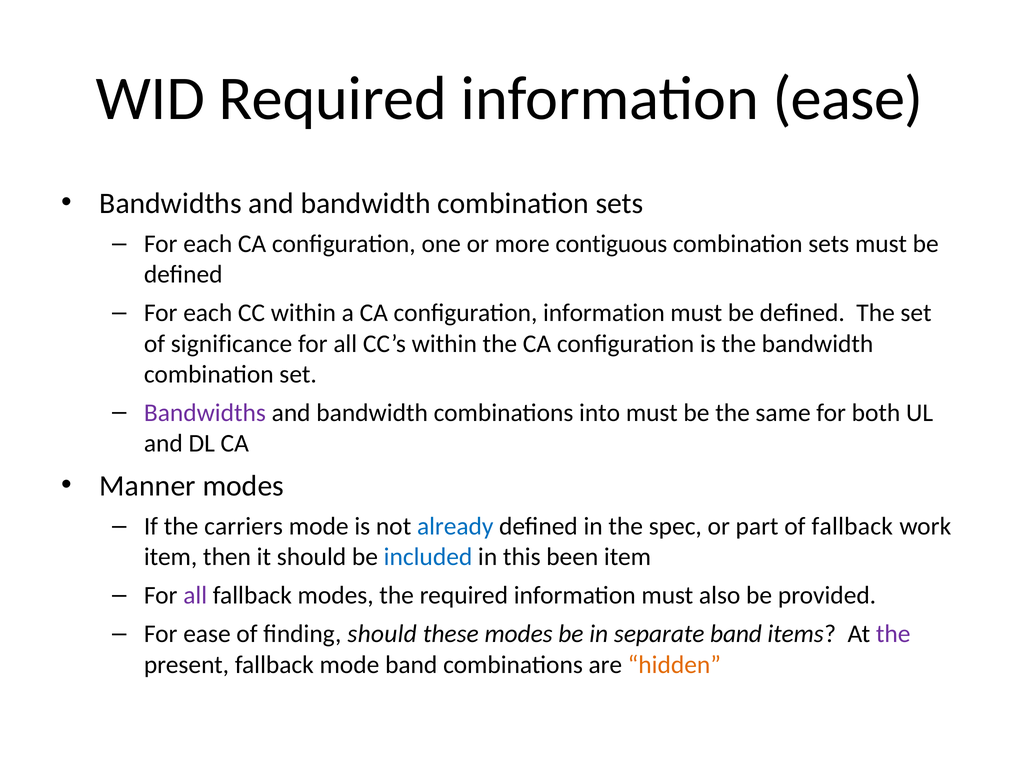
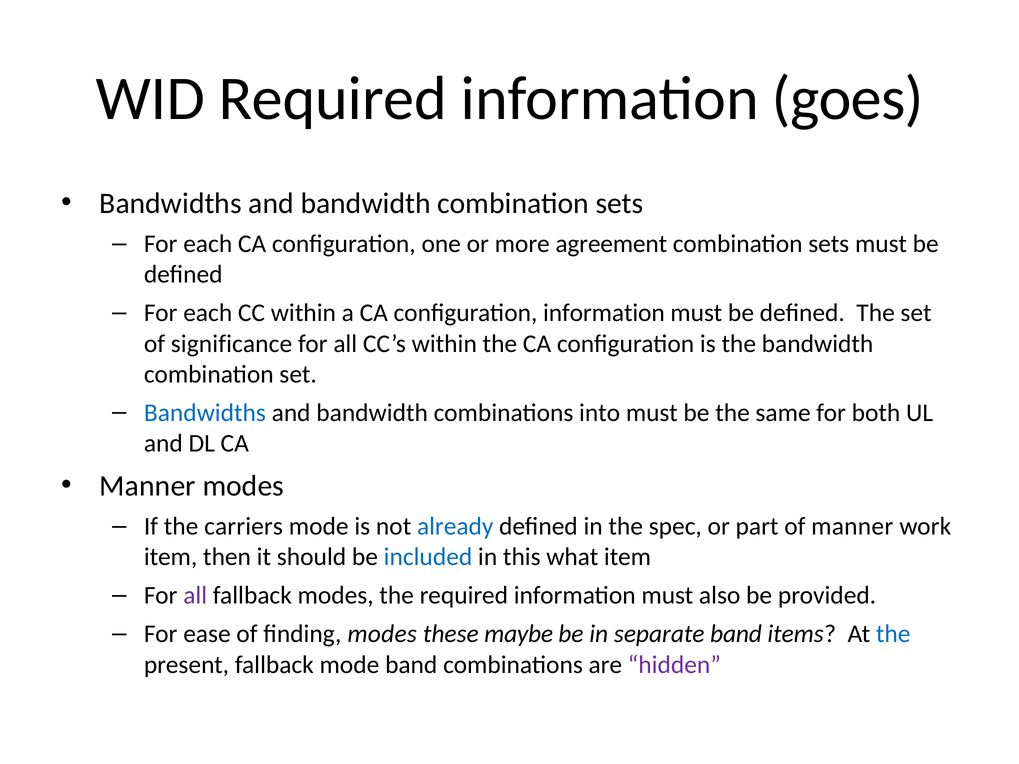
information ease: ease -> goes (848, 99)
contiguous: contiguous -> agreement (611, 244)
Bandwidths colour: purple -> blue (205, 413)
of fallback: fallback -> manner (852, 527)
been: been -> what (572, 557)
finding should: should -> modes (382, 634)
these modes: modes -> maybe (519, 634)
the colour: purple -> blue (893, 634)
hidden colour: orange -> purple (674, 665)
